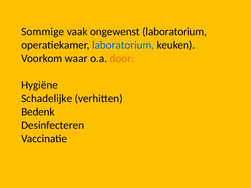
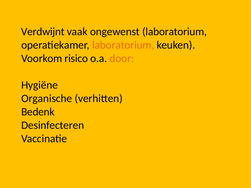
Sommige: Sommige -> Verdwijnt (43, 32)
laboratorium colour: blue -> orange (123, 45)
waar: waar -> risico (76, 58)
Schadelijke: Schadelijke -> Organische (47, 99)
